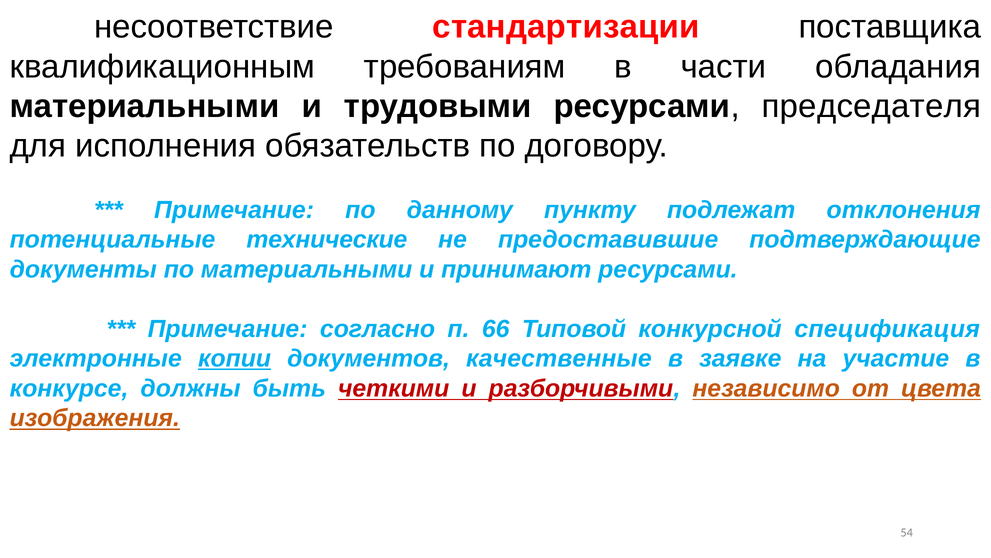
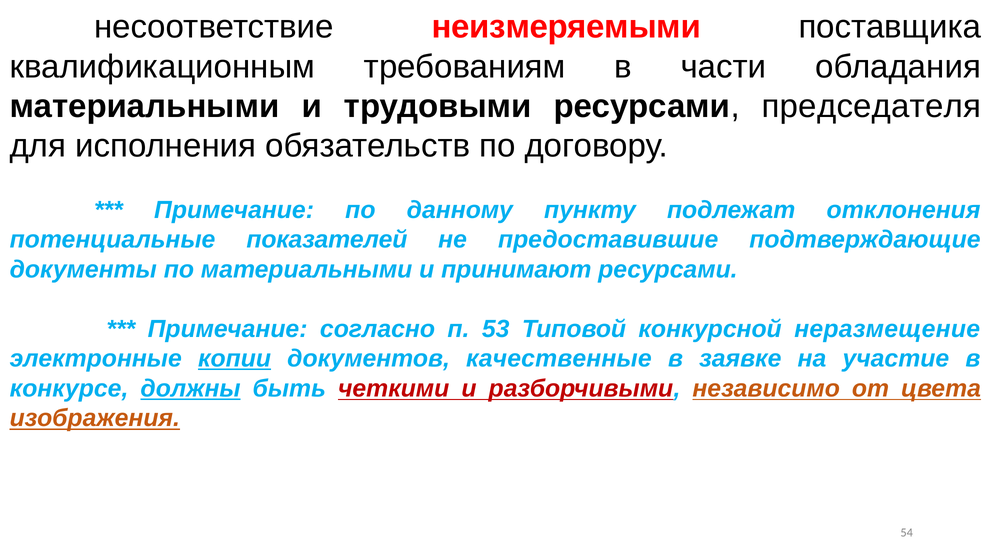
стандартизации: стандартизации -> неизмеряемыми (566, 27)
технические: технические -> показателей (327, 239)
66: 66 -> 53 (496, 329)
спецификация: спецификация -> неразмещение (887, 329)
должны underline: none -> present (191, 388)
